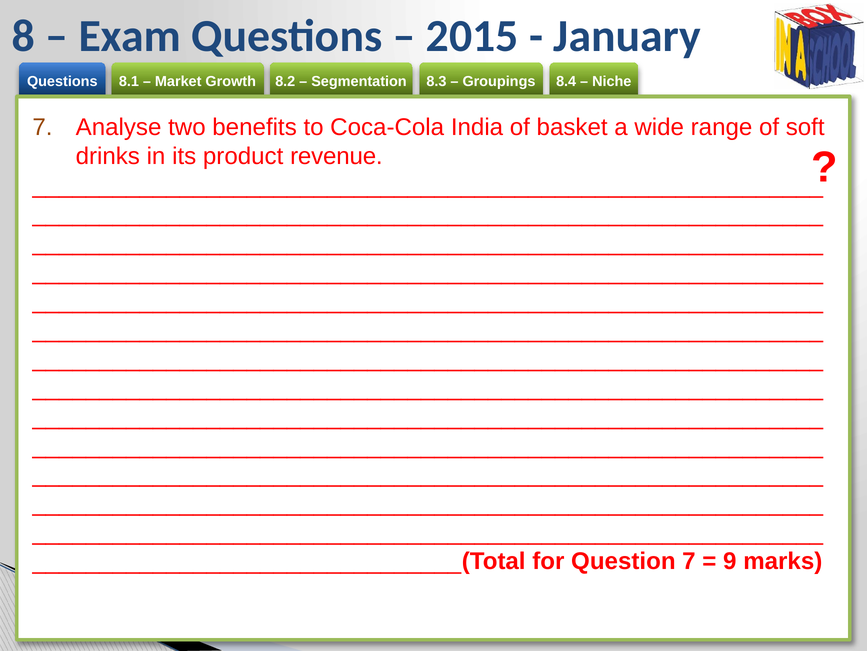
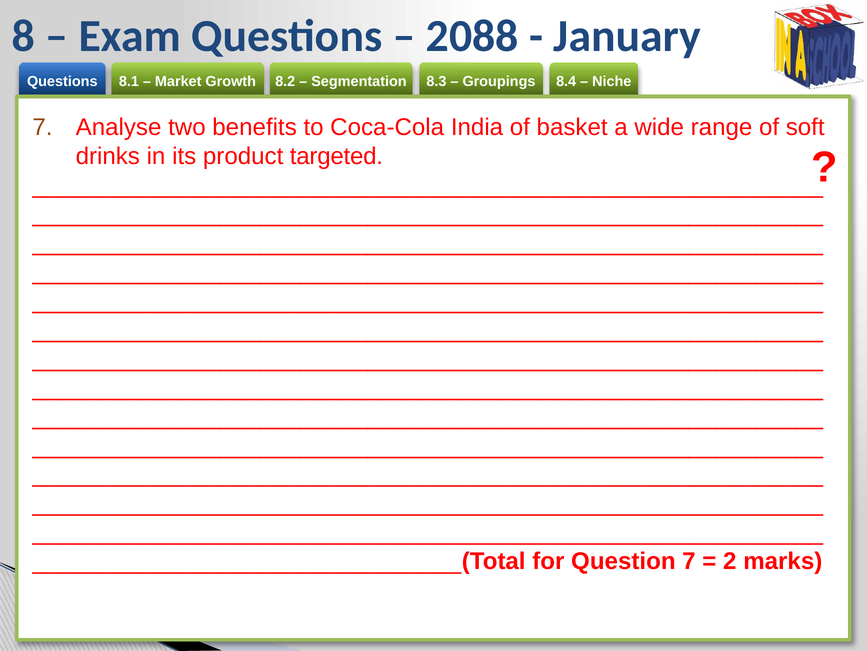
2015: 2015 -> 2088 (472, 36)
revenue: revenue -> targeted (336, 156)
9: 9 -> 2 (730, 561)
